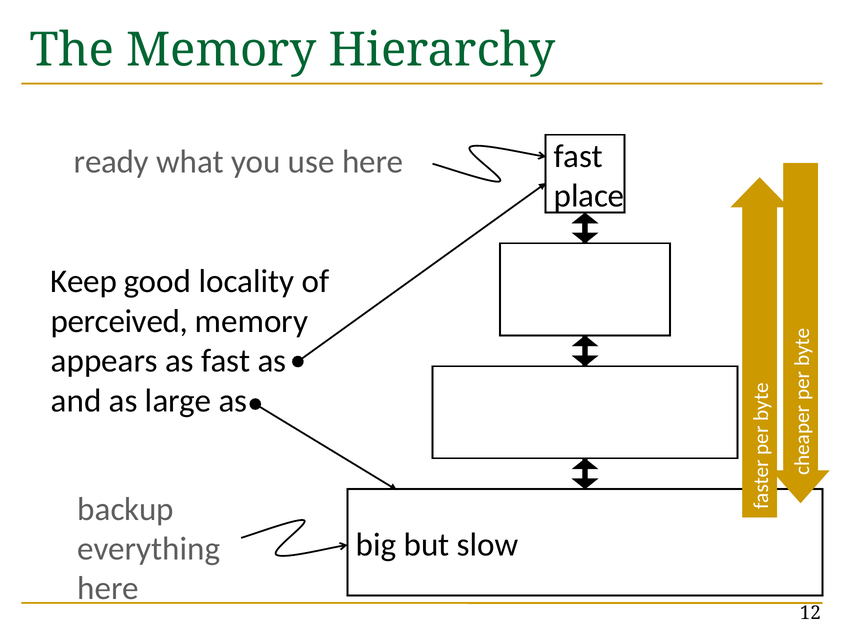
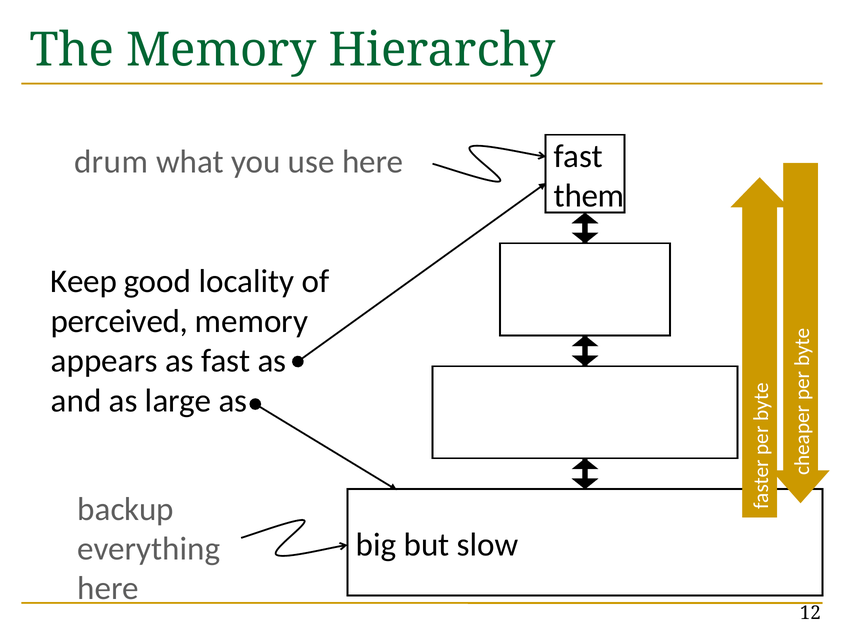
ready: ready -> drum (111, 162)
place: place -> them (589, 196)
